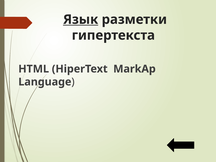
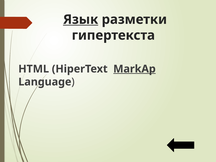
MarkAp underline: none -> present (134, 69)
